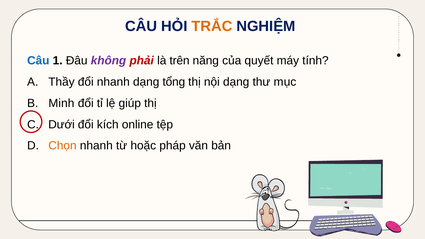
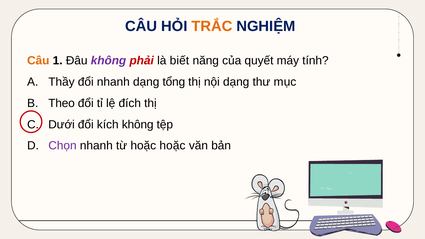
Câu colour: blue -> orange (38, 61)
trên: trên -> biết (179, 61)
Minh: Minh -> Theo (62, 103)
giúp: giúp -> đích (130, 103)
kích online: online -> không (138, 125)
Chọn colour: orange -> purple (62, 146)
hoặc pháp: pháp -> hoặc (172, 146)
